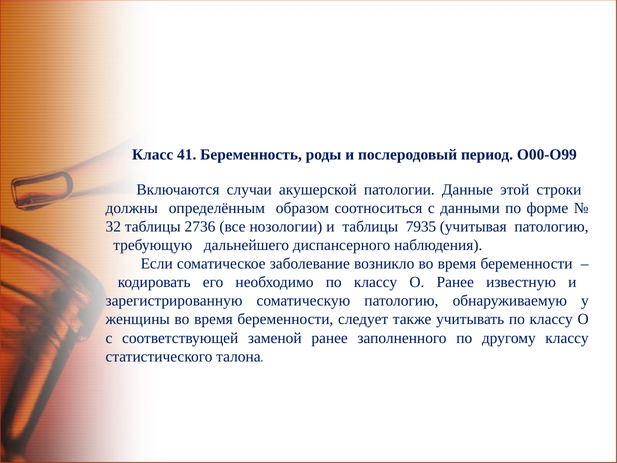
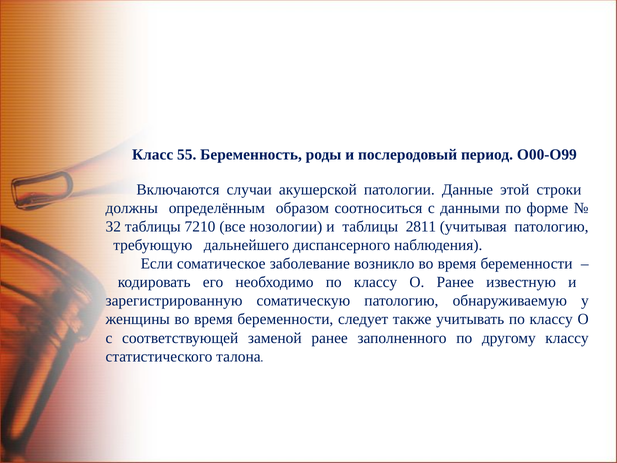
41: 41 -> 55 (187, 154)
2736: 2736 -> 7210 (200, 227)
7935: 7935 -> 2811 (421, 227)
